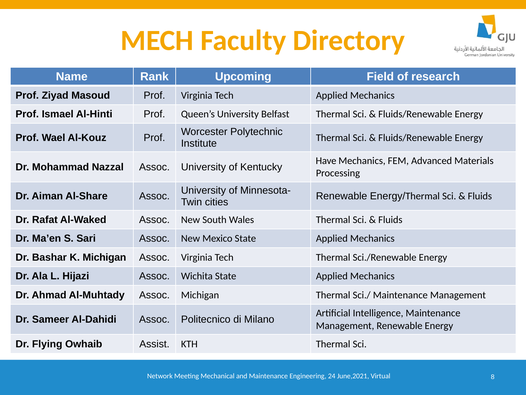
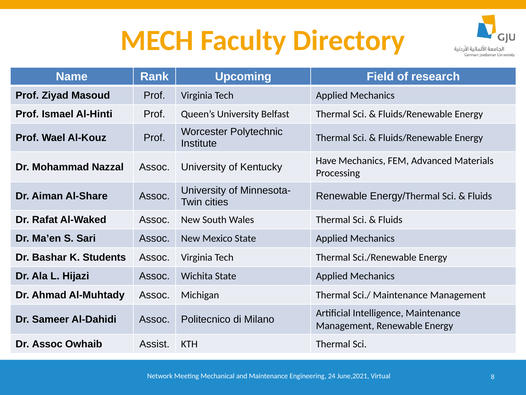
K Michigan: Michigan -> Students (104, 257)
Dr Flying: Flying -> Assoc (47, 344)
